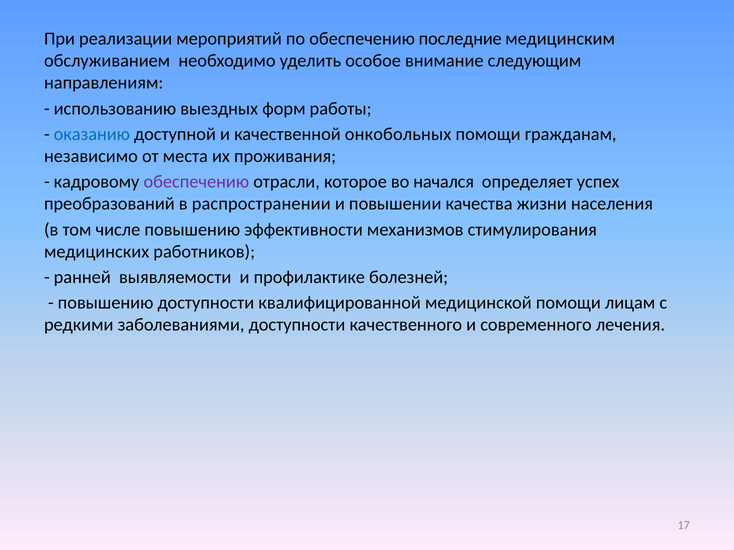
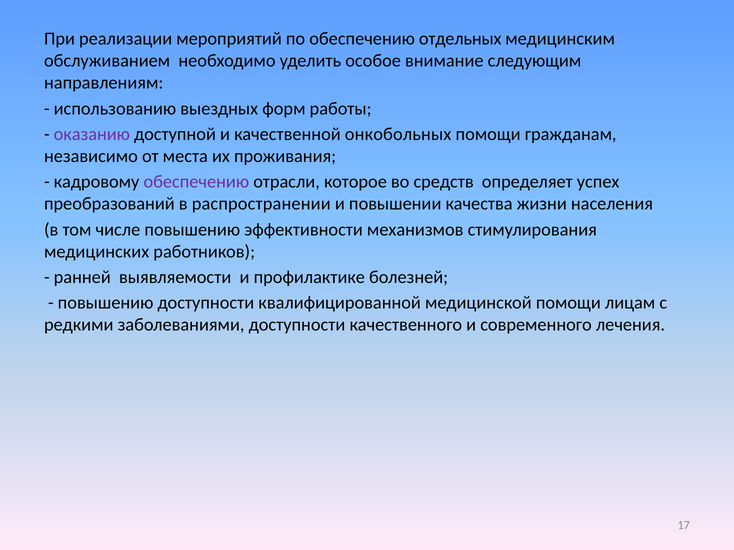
последние: последние -> отдельных (460, 39)
оказанию colour: blue -> purple (92, 134)
начался: начался -> средств (444, 182)
